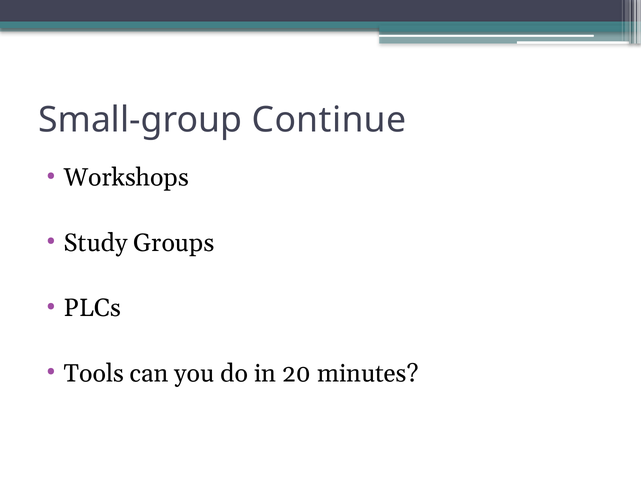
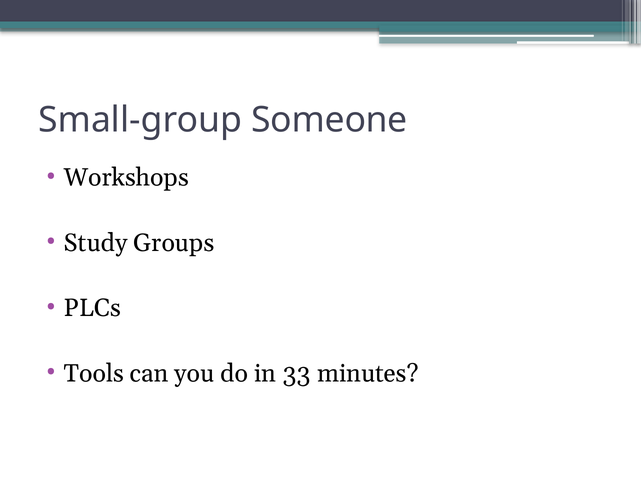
Continue: Continue -> Someone (329, 120)
20: 20 -> 33 (296, 373)
